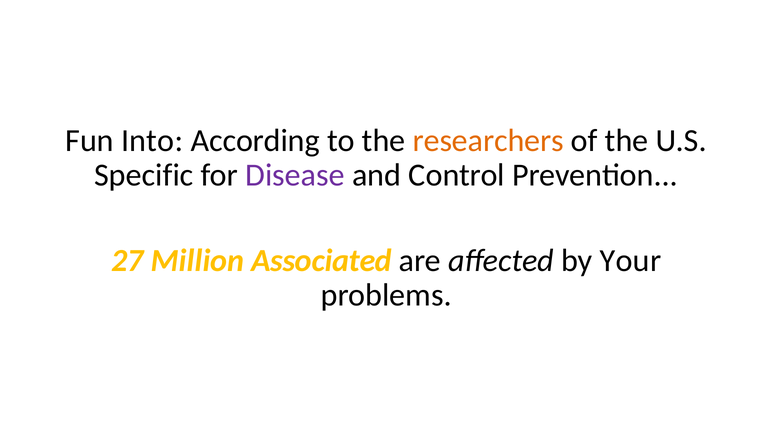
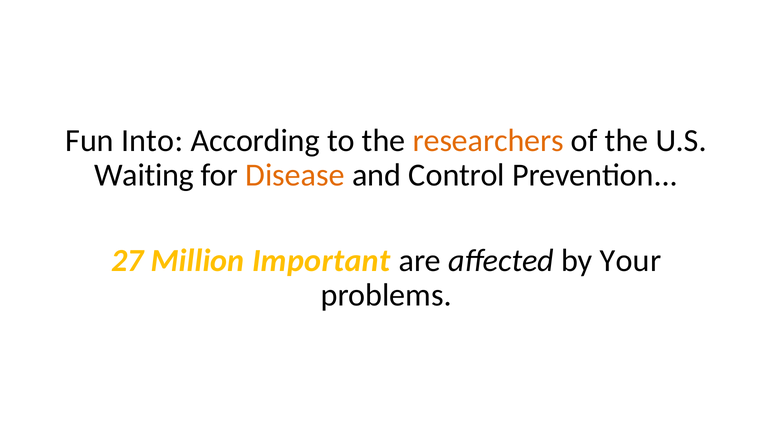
Specific: Specific -> Waiting (144, 175)
Disease colour: purple -> orange (295, 175)
Associated: Associated -> Important (321, 261)
